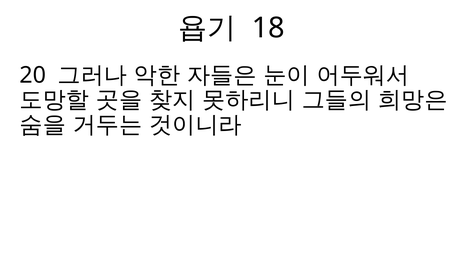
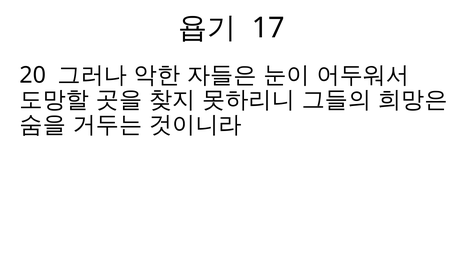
18: 18 -> 17 (268, 28)
